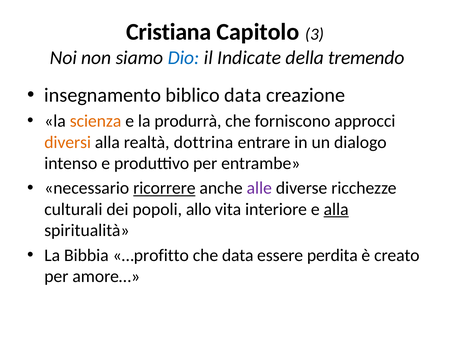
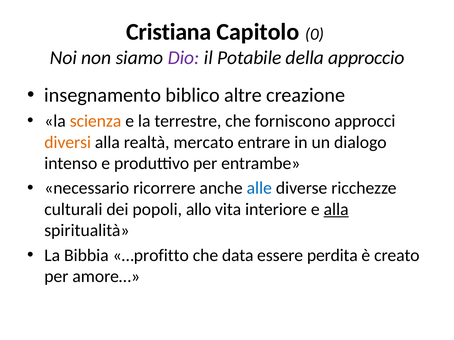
3: 3 -> 0 (314, 34)
Dio colour: blue -> purple (184, 58)
Indicate: Indicate -> Potabile (249, 58)
tremendo: tremendo -> approccio (366, 58)
biblico data: data -> altre (243, 95)
produrrà: produrrà -> terrestre (188, 121)
dottrina: dottrina -> mercato (204, 143)
ricorrere underline: present -> none (164, 188)
alle colour: purple -> blue (259, 188)
